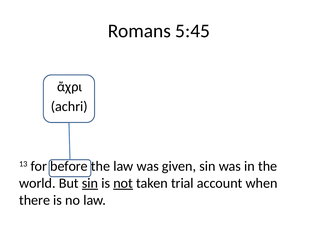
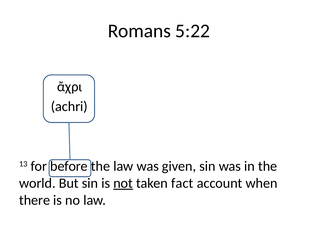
5:45: 5:45 -> 5:22 (193, 31)
sin underline: present -> none (90, 183)
trial: trial -> fact (182, 183)
